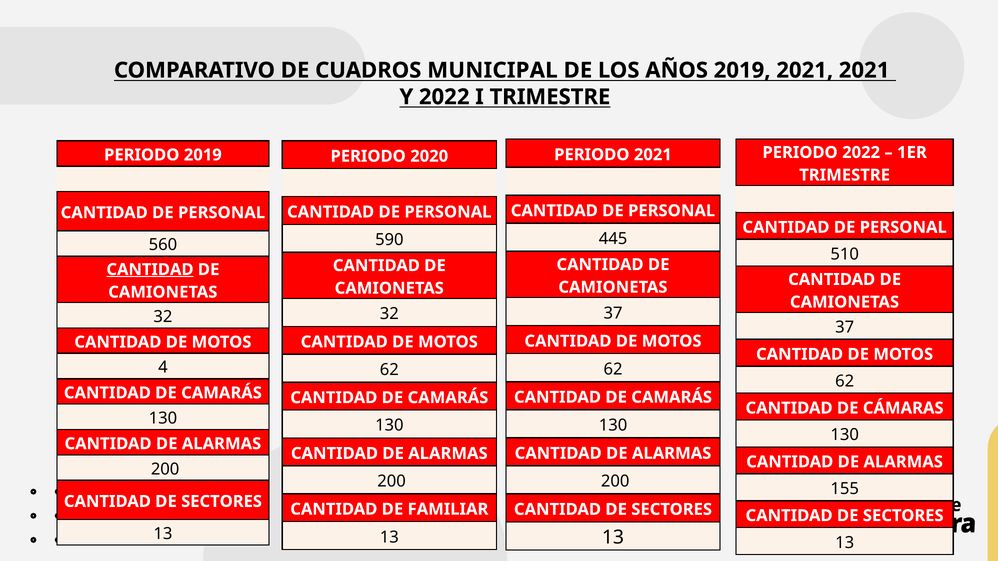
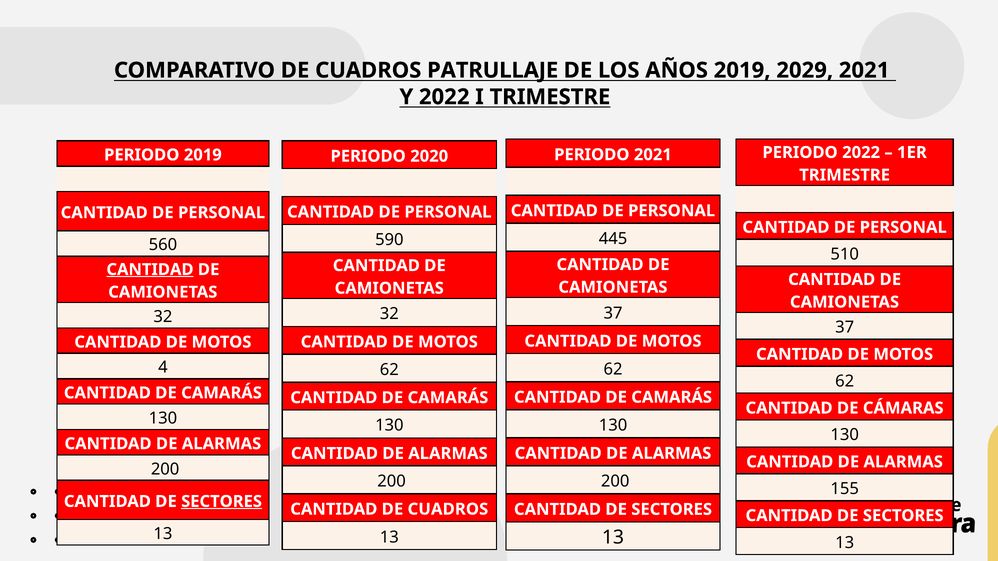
MUNICIPAL: MUNICIPAL -> PATRULLAJE (493, 70)
2019 2021: 2021 -> 2029 (805, 70)
SECTORES underline: none -> present (222, 502)
CANTIDAD DE FAMILIAR: FAMILIAR -> CUADROS (448, 510)
